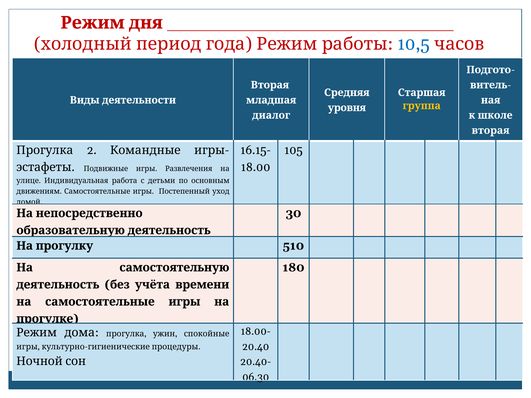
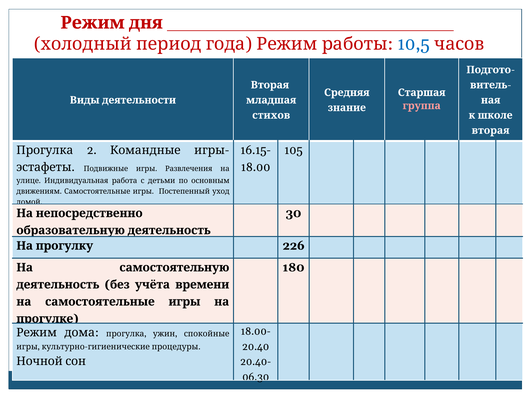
группа colour: yellow -> pink (422, 106)
уровня: уровня -> знание (347, 108)
диалог: диалог -> стихов (271, 115)
510: 510 -> 226 (294, 246)
